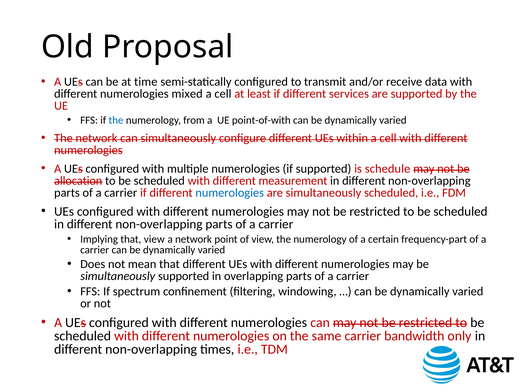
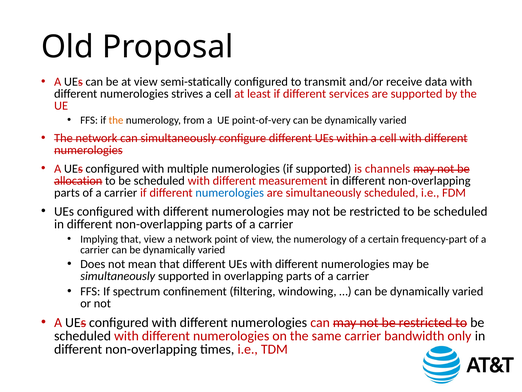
at time: time -> view (146, 82)
mixed: mixed -> strives (187, 94)
the colour: blue -> orange (116, 120)
point-of-with: point-of-with -> point-of-very (261, 120)
schedule: schedule -> channels (388, 168)
